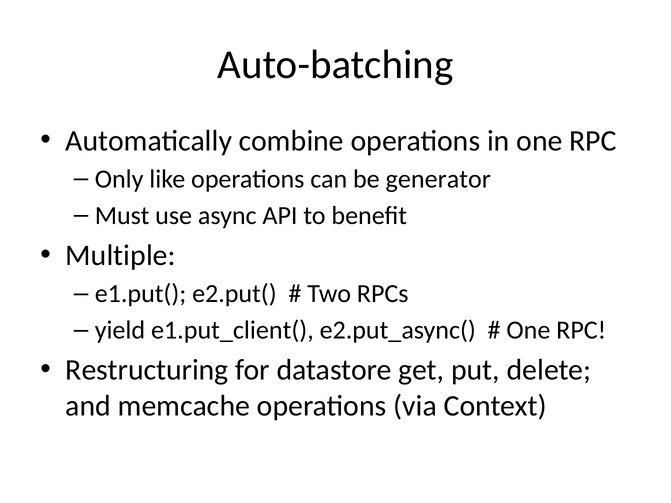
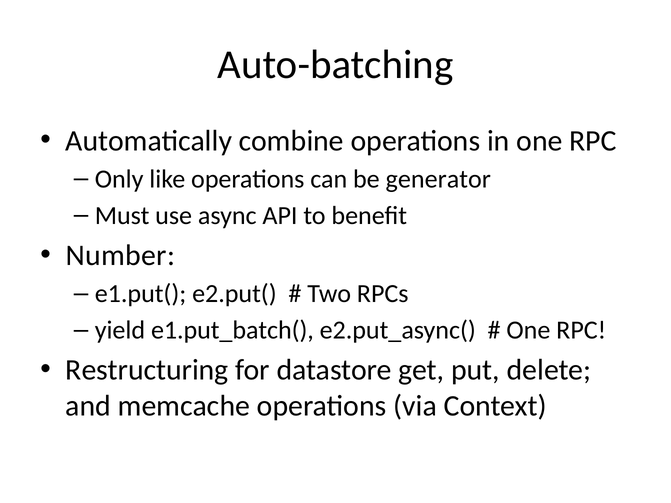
Multiple: Multiple -> Number (120, 256)
e1.put_client(: e1.put_client( -> e1.put_batch( (232, 331)
